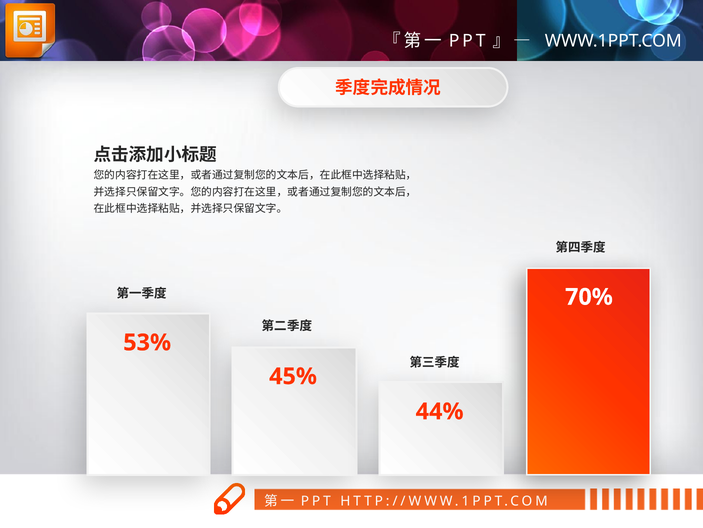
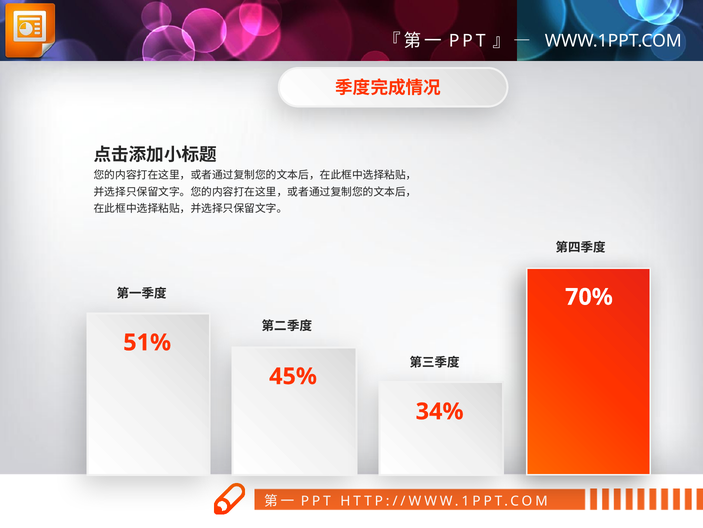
53%: 53% -> 51% (147, 342)
44%: 44% -> 34% (440, 411)
